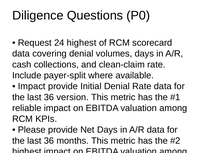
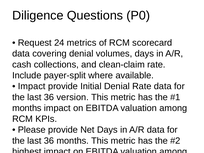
24 highest: highest -> metrics (82, 43)
reliable: reliable -> months (27, 108)
